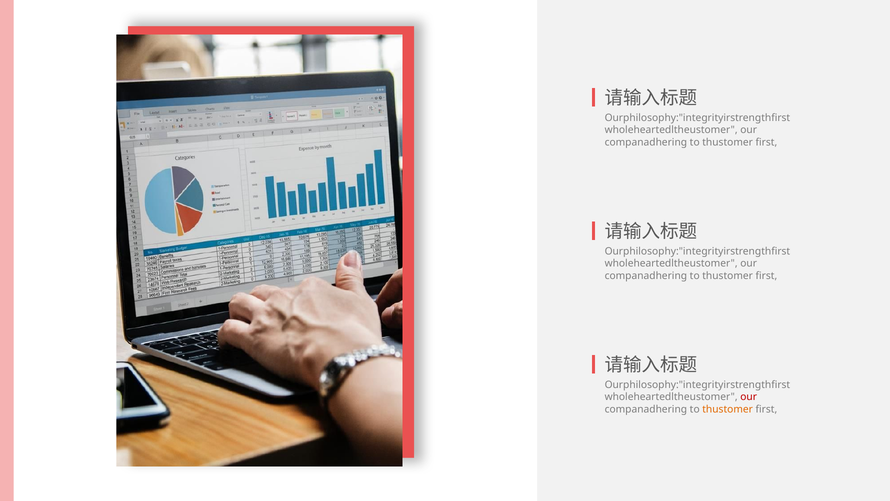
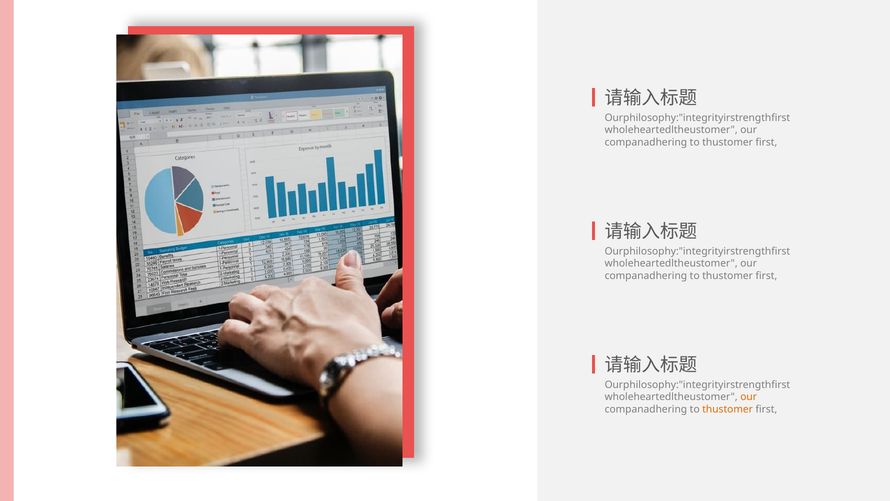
our colour: red -> orange (749, 397)
